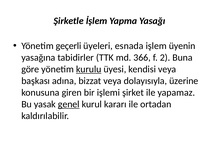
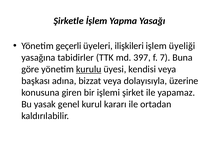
esnada: esnada -> ilişkileri (129, 46)
üyenin: üyenin -> üyeliği (182, 46)
366: 366 -> 397 (142, 58)
2: 2 -> 7 (165, 58)
genel underline: present -> none (69, 104)
